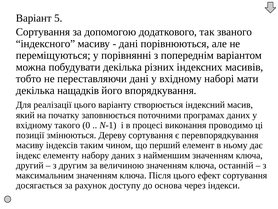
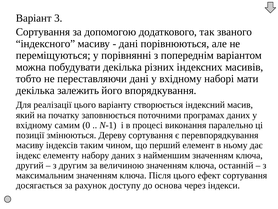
5: 5 -> 3 (58, 18)
нащадків: нащадків -> залежить (78, 90)
такого: такого -> самим (67, 125)
проводимо: проводимо -> паралельно (231, 125)
